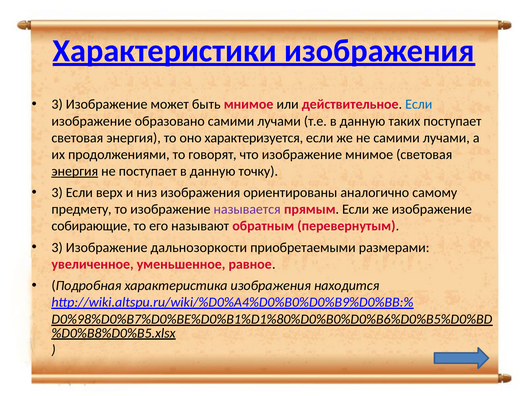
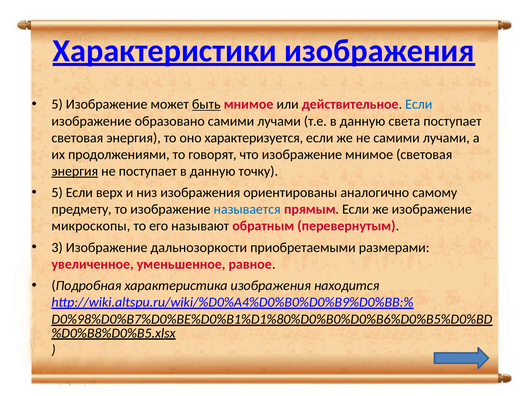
3: 3 -> 5 (57, 104)
быть underline: none -> present (206, 104)
таких: таких -> света (404, 121)
3: 3 -> 5 (57, 193)
называется colour: purple -> blue (247, 209)
собирающие: собирающие -> микроскопы (91, 226)
